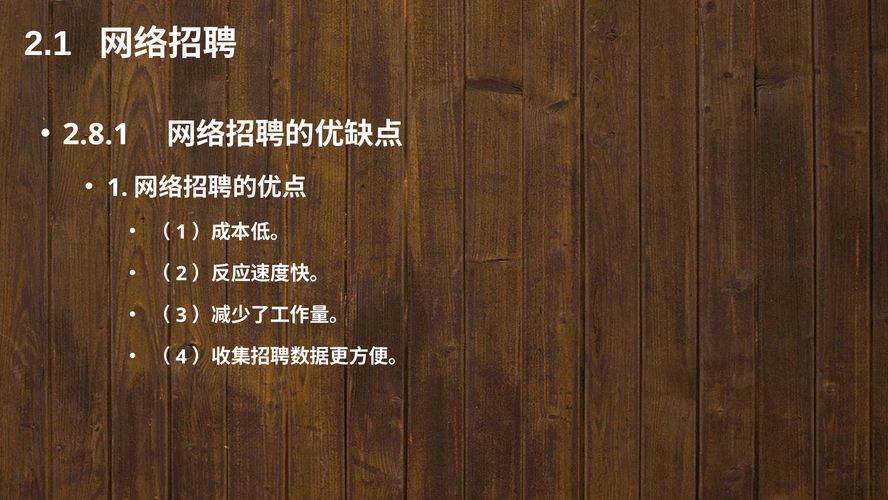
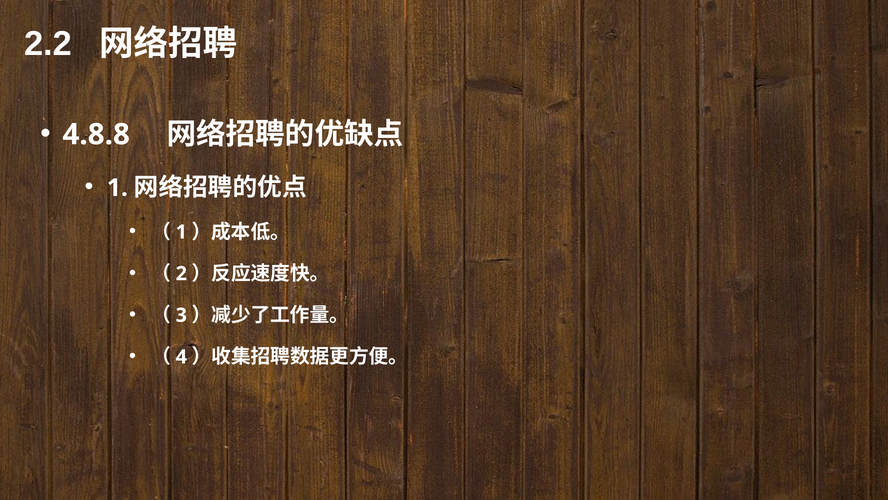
2.1: 2.1 -> 2.2 (48, 44)
2.8.1: 2.8.1 -> 4.8.8 (96, 134)
